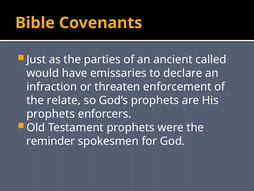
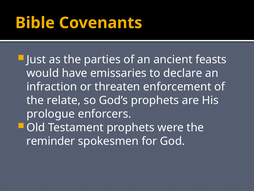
called: called -> feasts (211, 59)
prophets: prophets -> prologue (51, 114)
